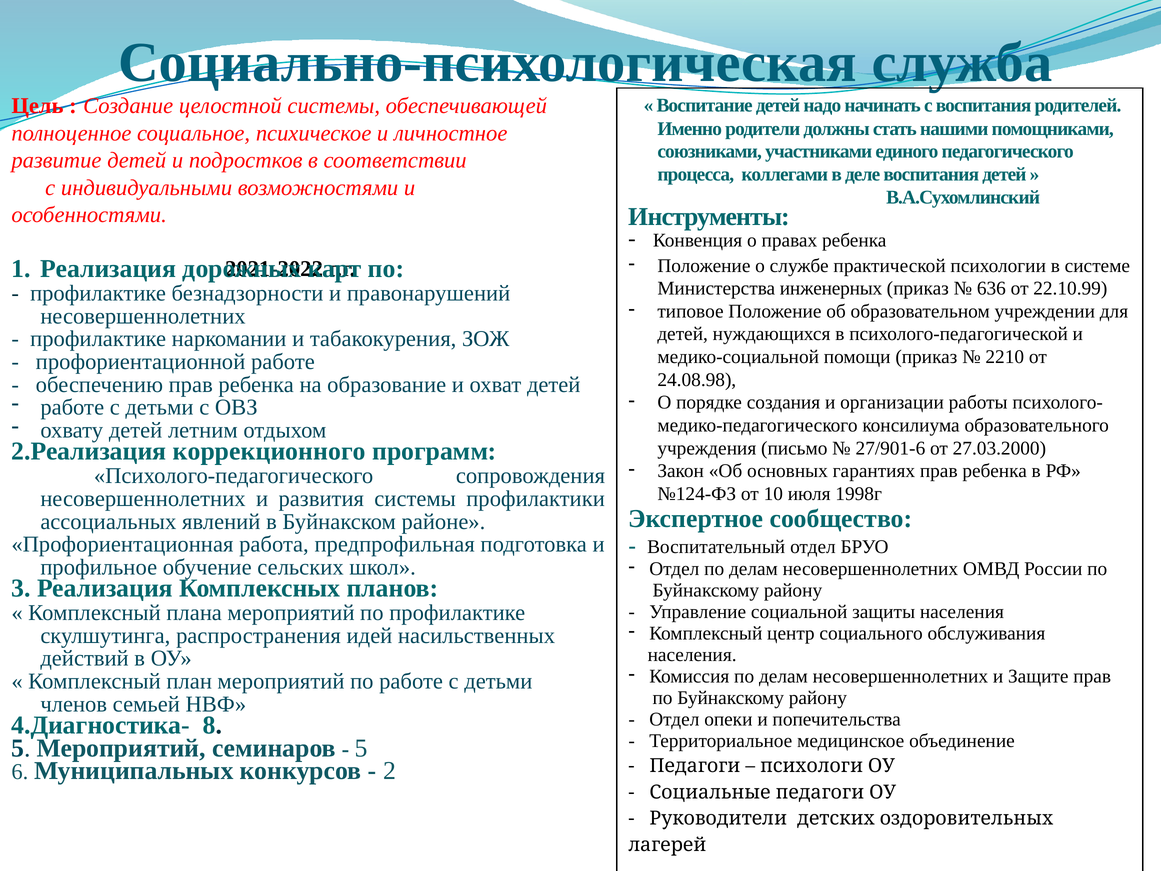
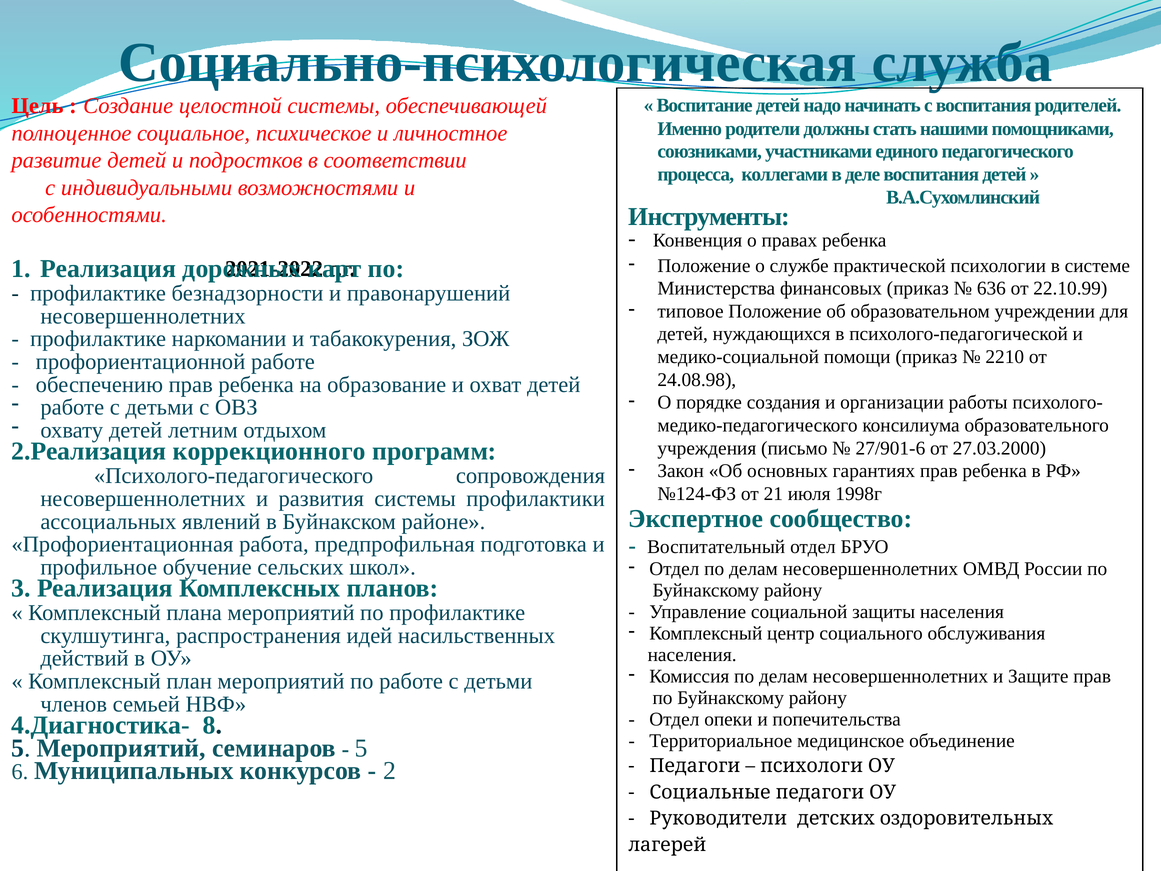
инженерных: инженерных -> финансовых (831, 288)
10: 10 -> 21 (773, 494)
